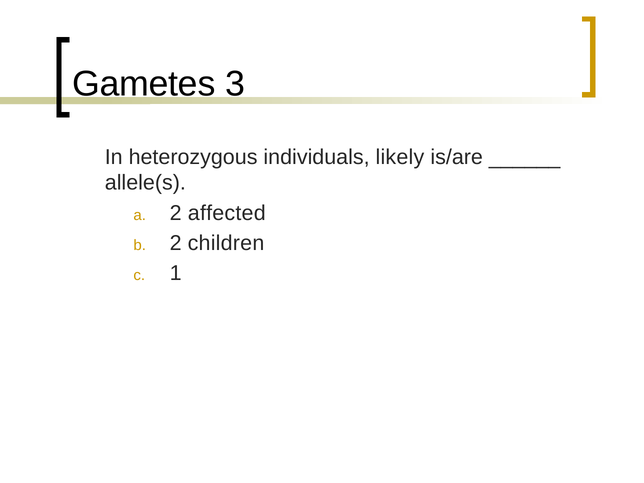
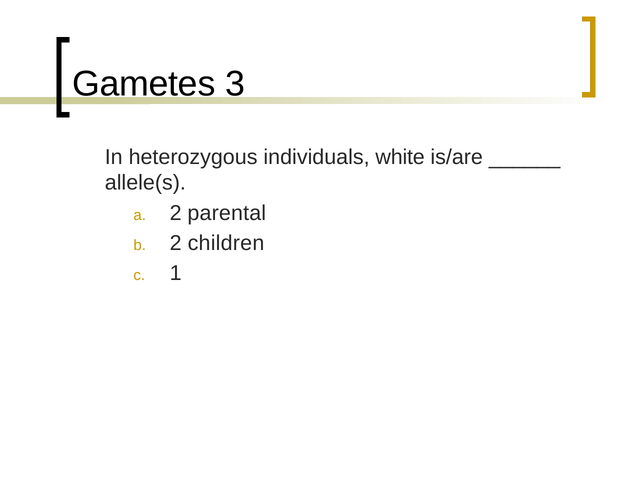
likely: likely -> white (400, 157)
affected: affected -> parental (227, 213)
